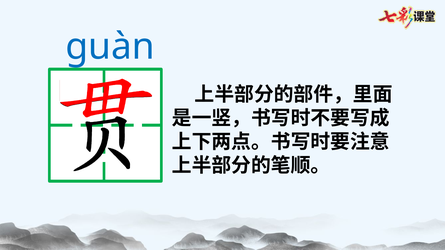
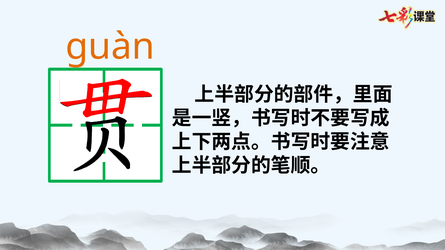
guàn colour: blue -> orange (110, 47)
